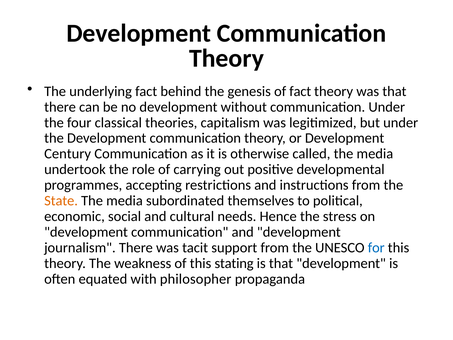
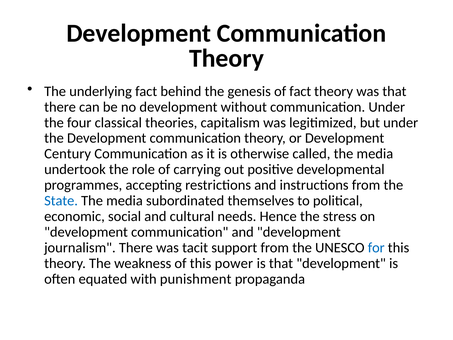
State colour: orange -> blue (61, 201)
stating: stating -> power (234, 263)
philosopher: philosopher -> punishment (196, 279)
